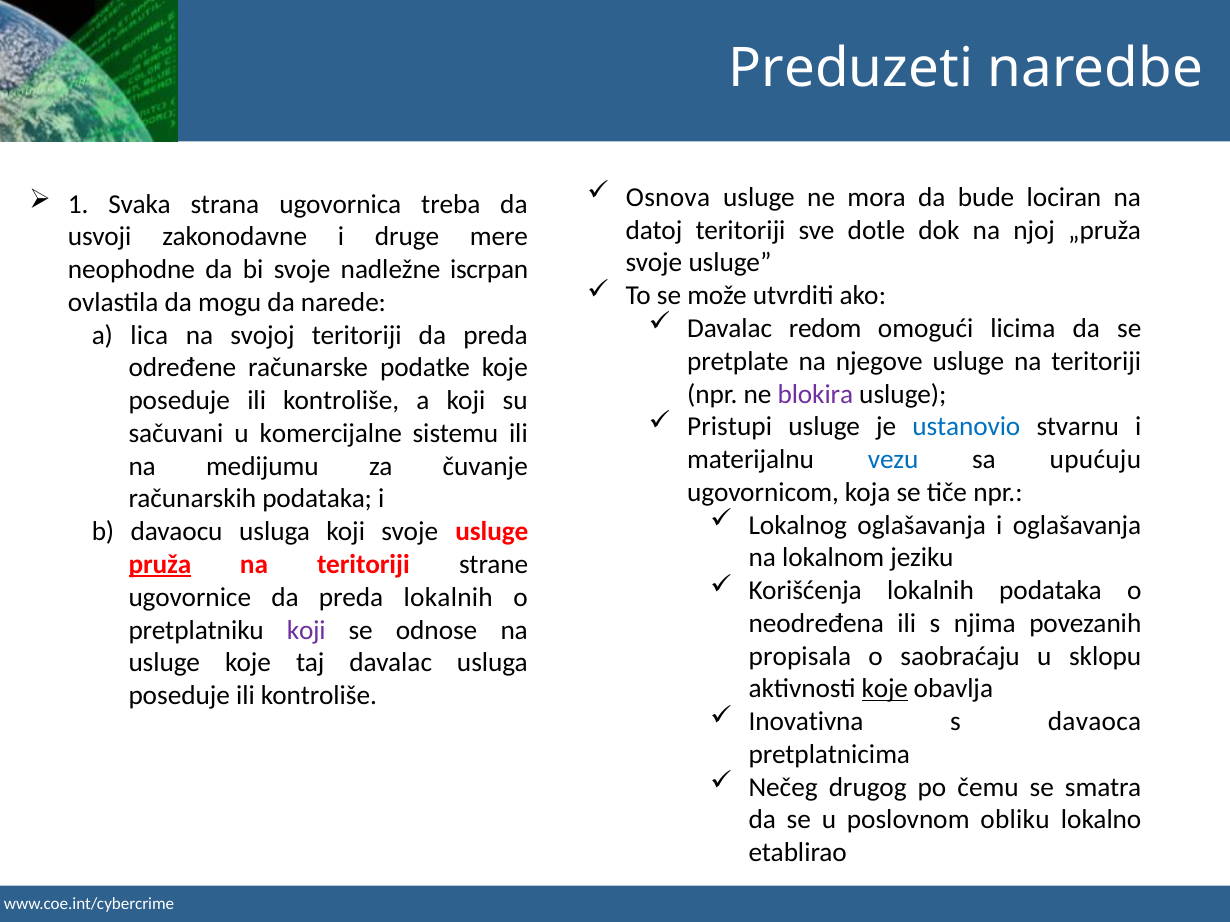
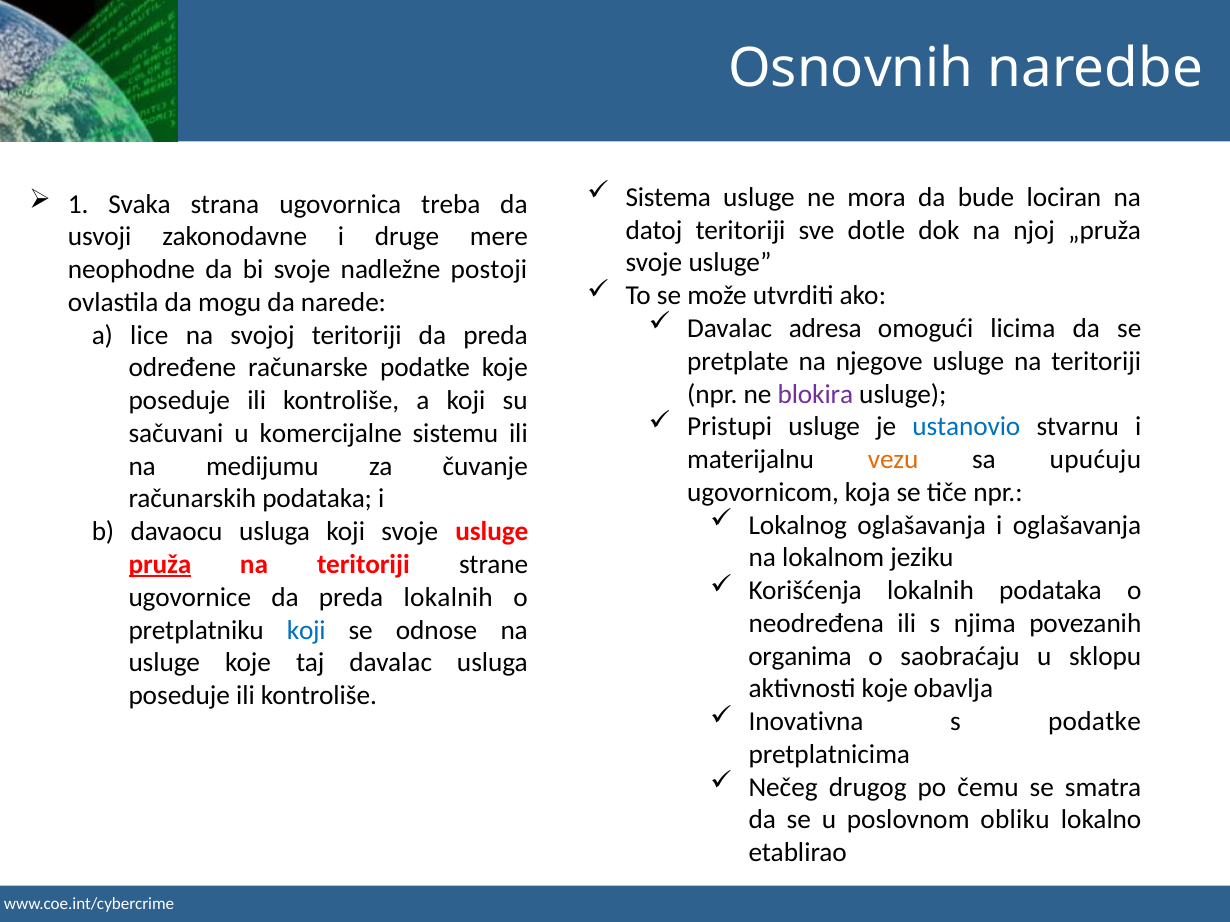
Preduzeti: Preduzeti -> Osnovnih (851, 68)
Osnova: Osnova -> Sistema (668, 198)
iscrpan: iscrpan -> postoji (489, 270)
redom: redom -> adresa (825, 329)
lica: lica -> lice (149, 335)
vezu colour: blue -> orange (893, 460)
koji colour: purple -> blue (306, 630)
propisala: propisala -> organima (800, 656)
koje underline: present -> none (885, 689)
s davaoca: davaoca -> podatke (1095, 722)
